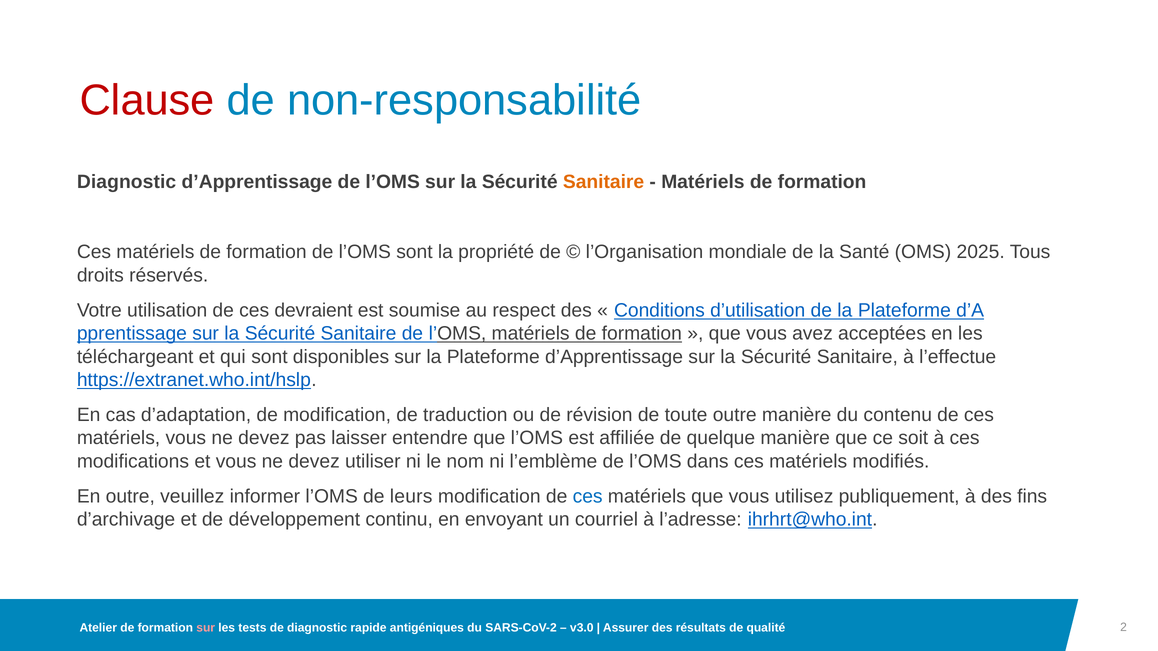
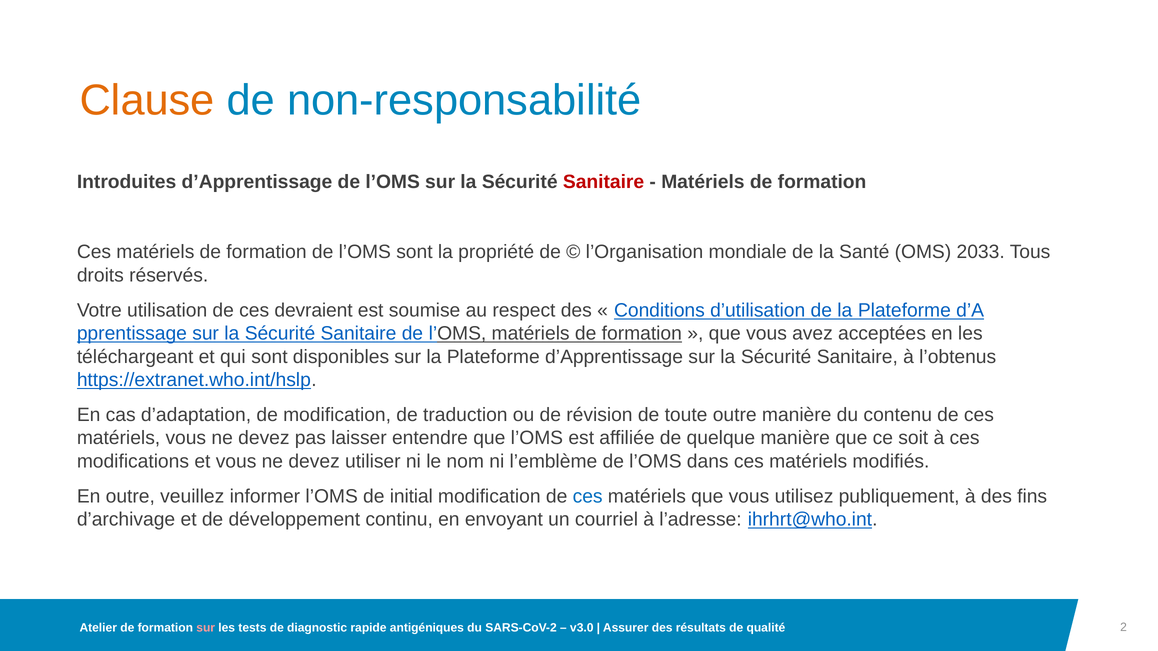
Clause colour: red -> orange (147, 100)
Diagnostic: Diagnostic -> Introduites (127, 182)
Sanitaire colour: orange -> red (604, 182)
2025: 2025 -> 2033 (981, 252)
l’effectue: l’effectue -> l’obtenus (958, 357)
leurs: leurs -> initial (411, 497)
